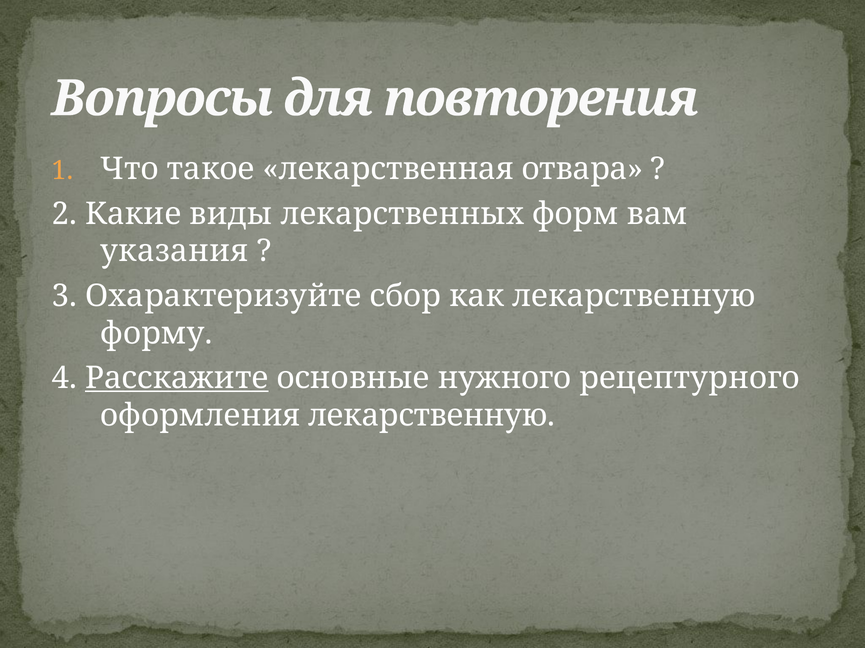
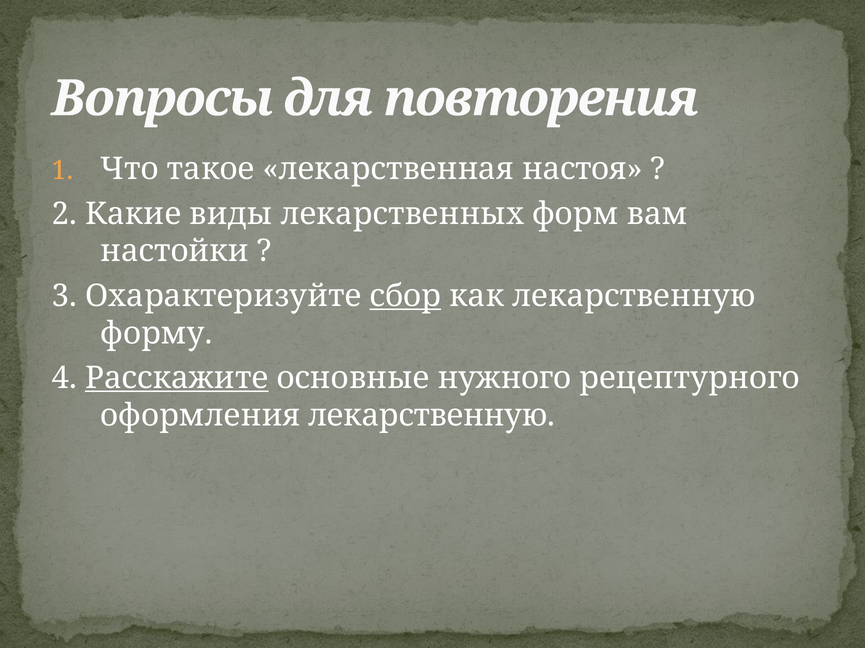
отвара: отвара -> настоя (582, 169)
указания: указания -> настойки (175, 251)
сбор underline: none -> present (405, 296)
